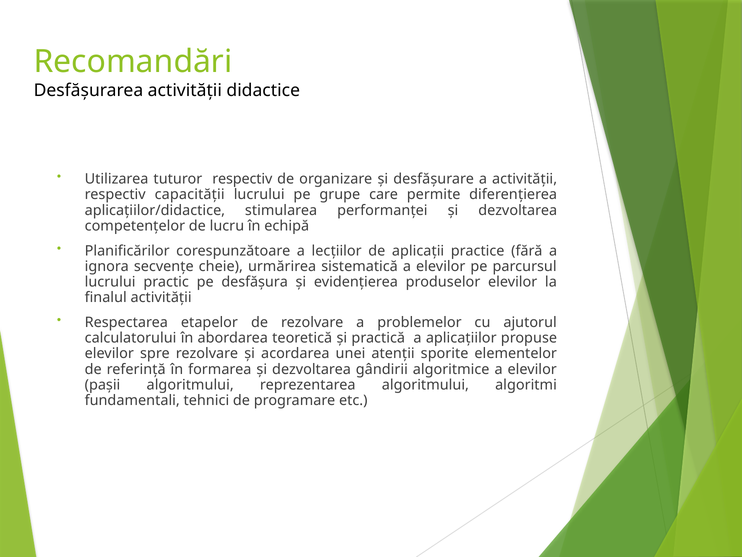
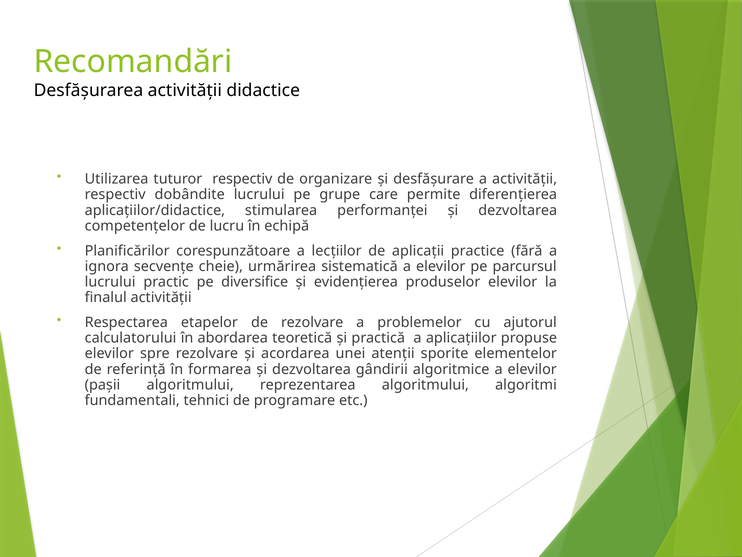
capacității: capacității -> dobândite (190, 194)
desfășura: desfășura -> diversifice (255, 282)
